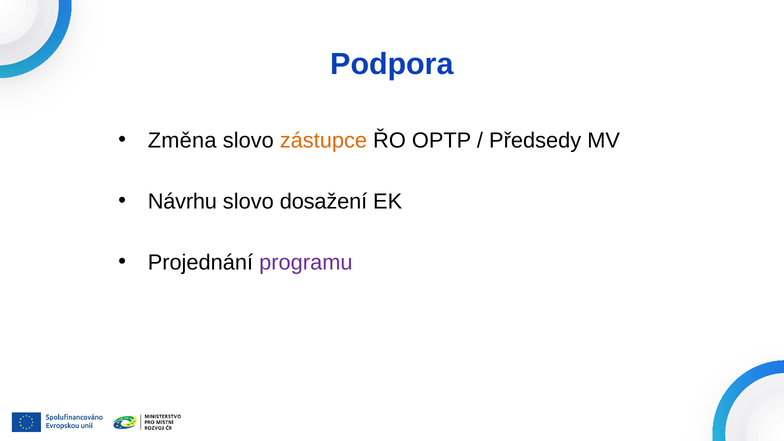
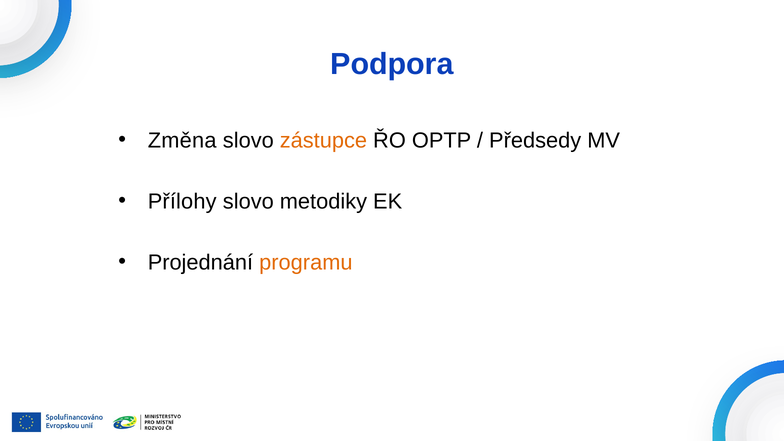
Návrhu: Návrhu -> Přílohy (182, 201)
dosažení: dosažení -> metodiky (323, 201)
programu colour: purple -> orange (306, 262)
